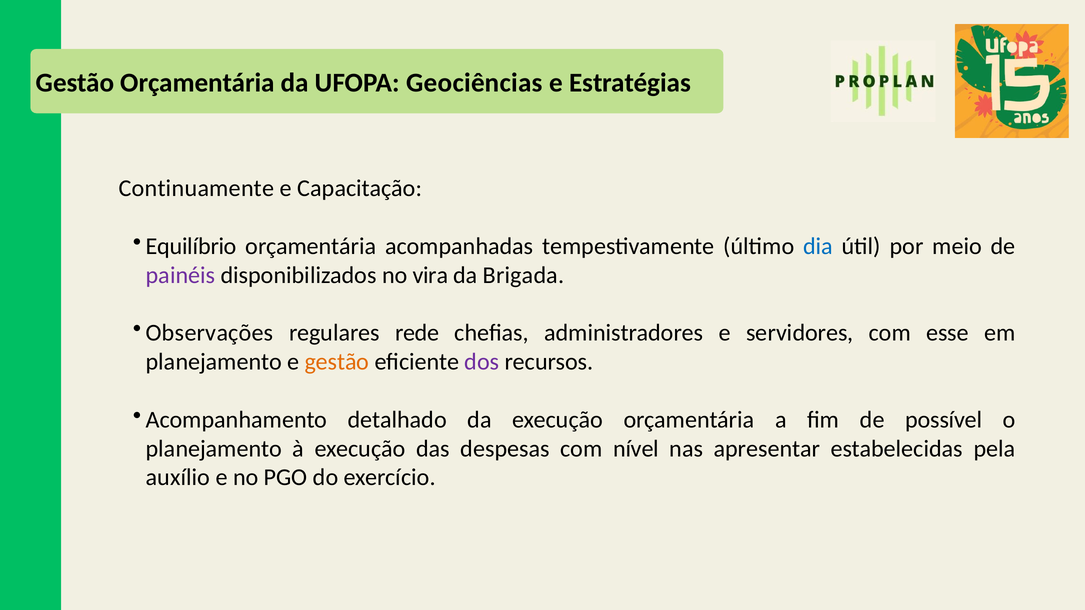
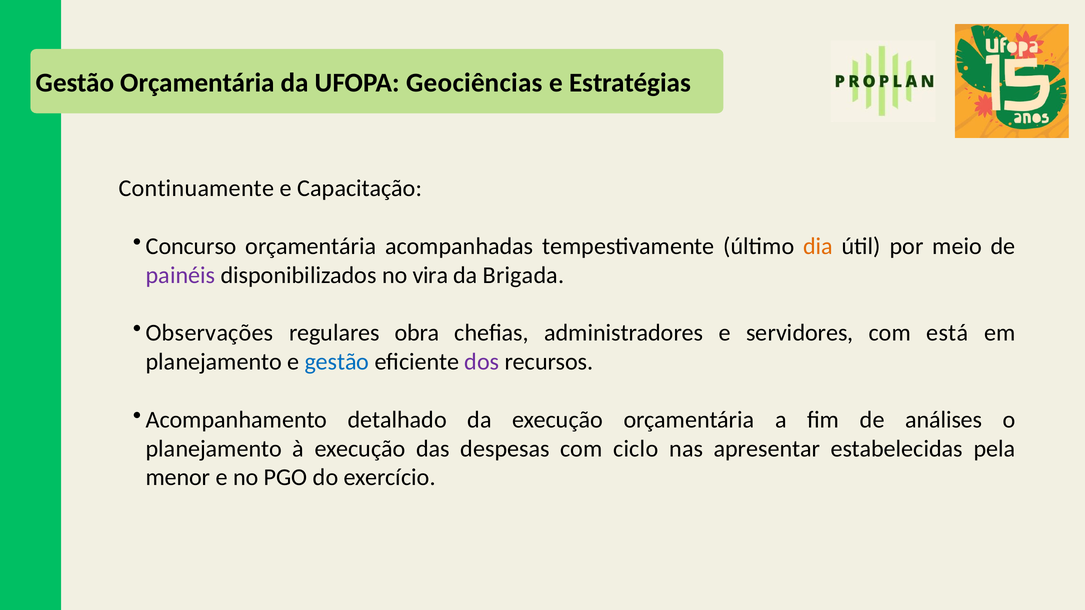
Equilíbrio: Equilíbrio -> Concurso (191, 246)
dia colour: blue -> orange (818, 246)
rede: rede -> obra (417, 333)
esse: esse -> está (947, 333)
gestão colour: orange -> blue (337, 362)
possível: possível -> análises (944, 420)
nível: nível -> ciclo (636, 449)
auxílio: auxílio -> menor (178, 478)
